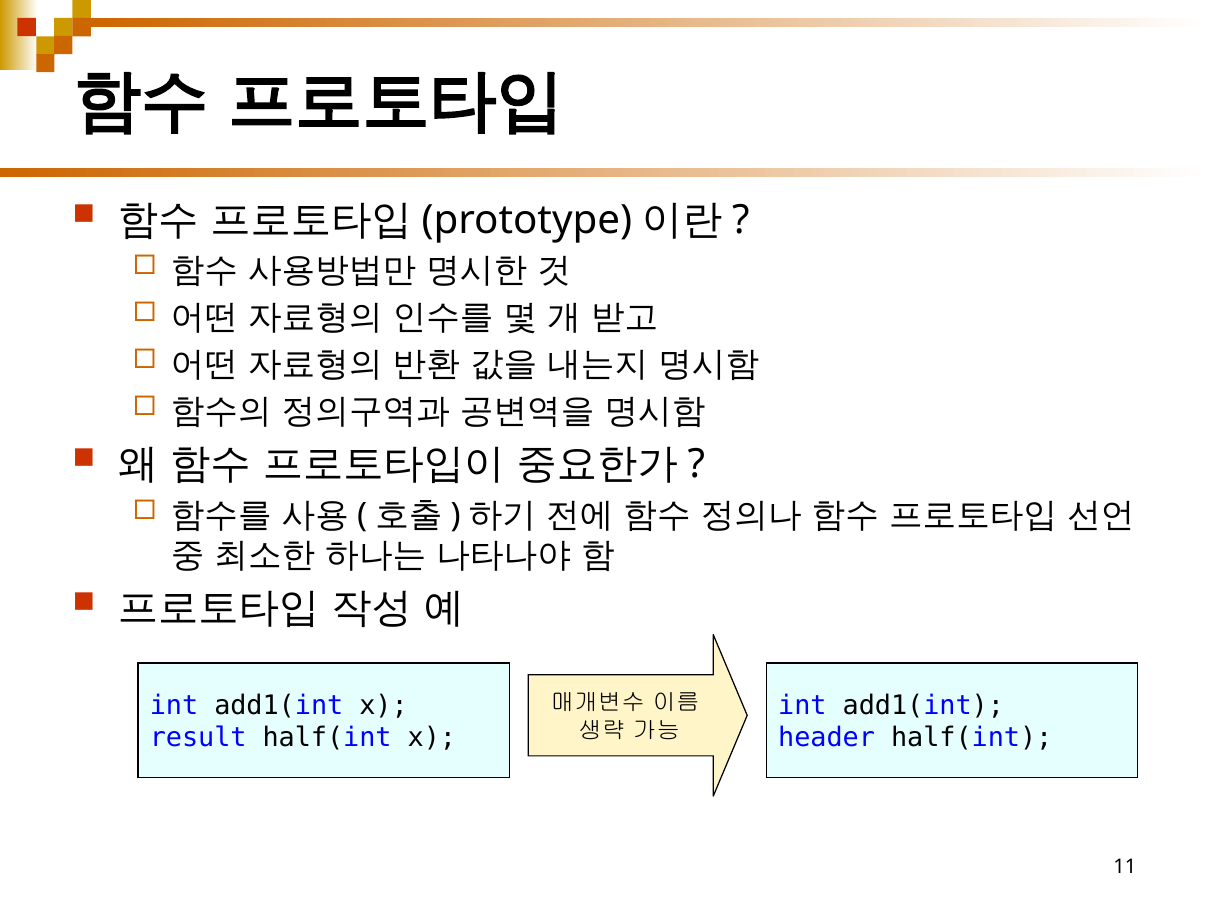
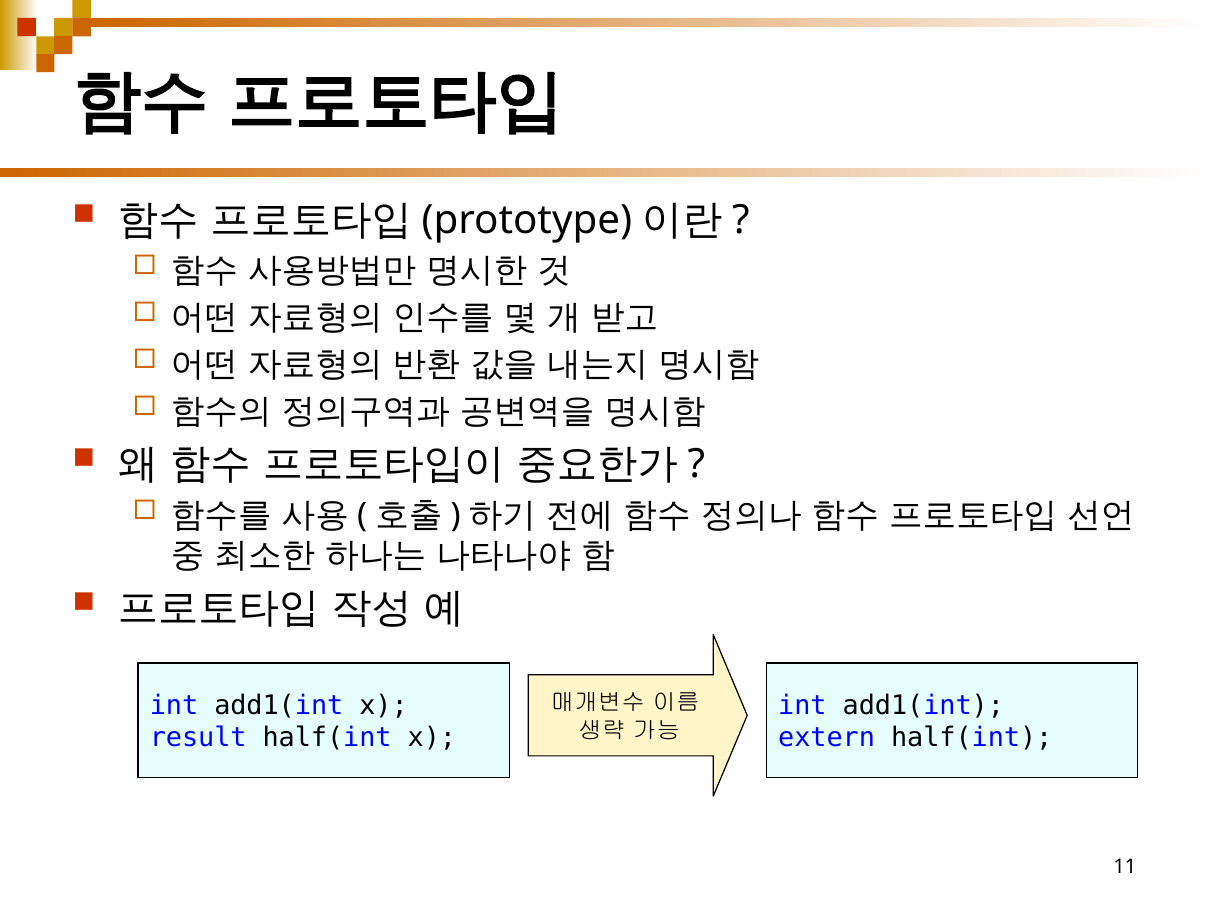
header: header -> extern (827, 738)
